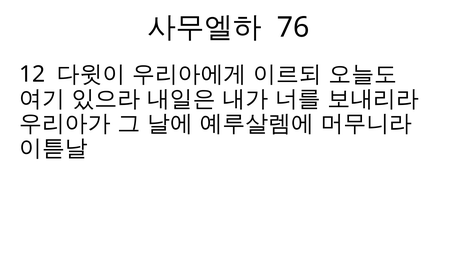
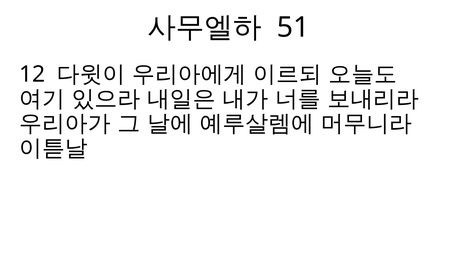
76: 76 -> 51 (293, 28)
